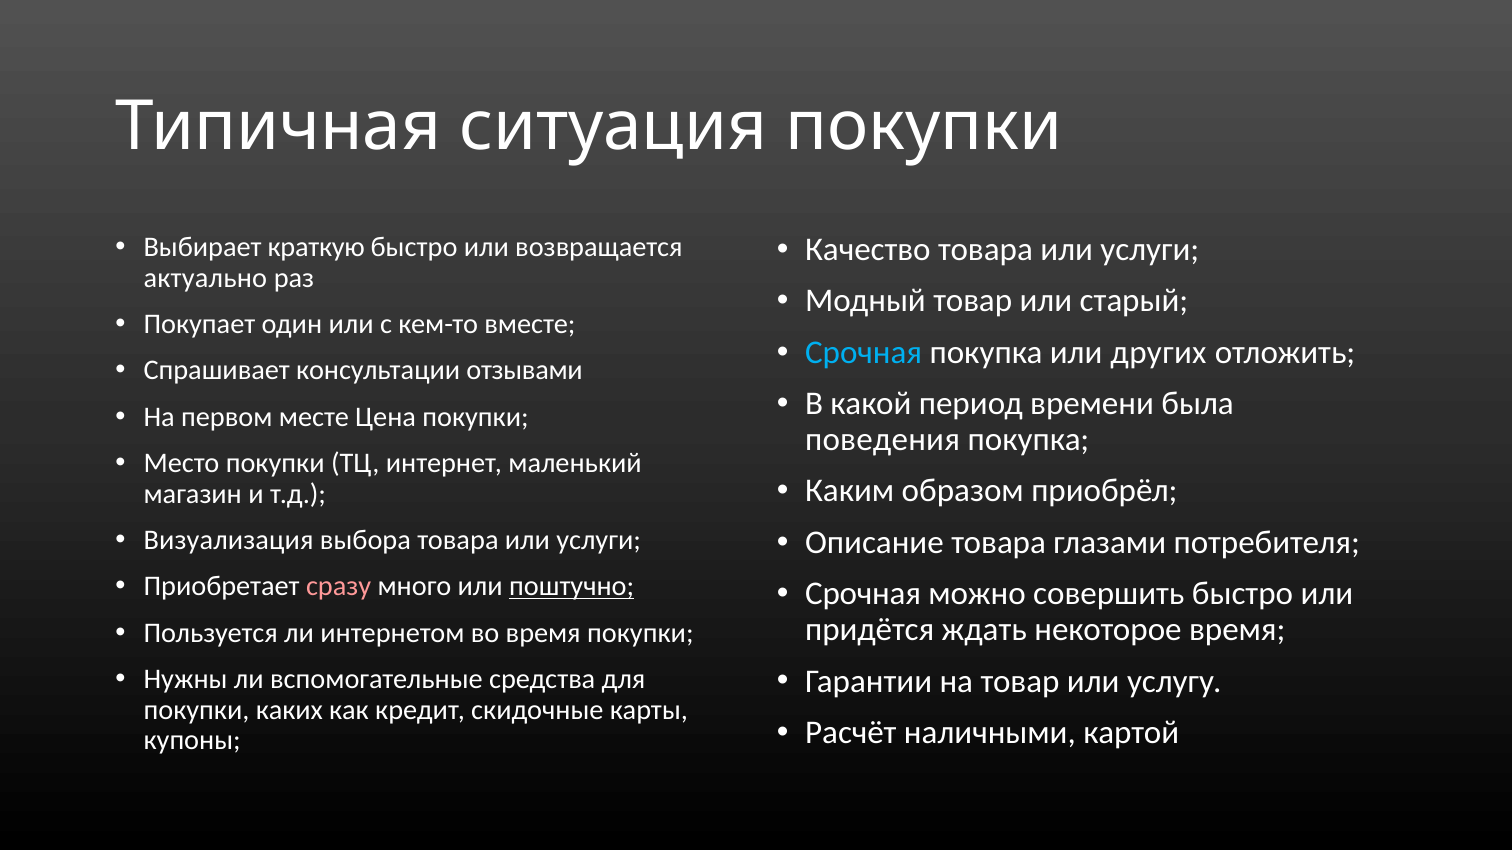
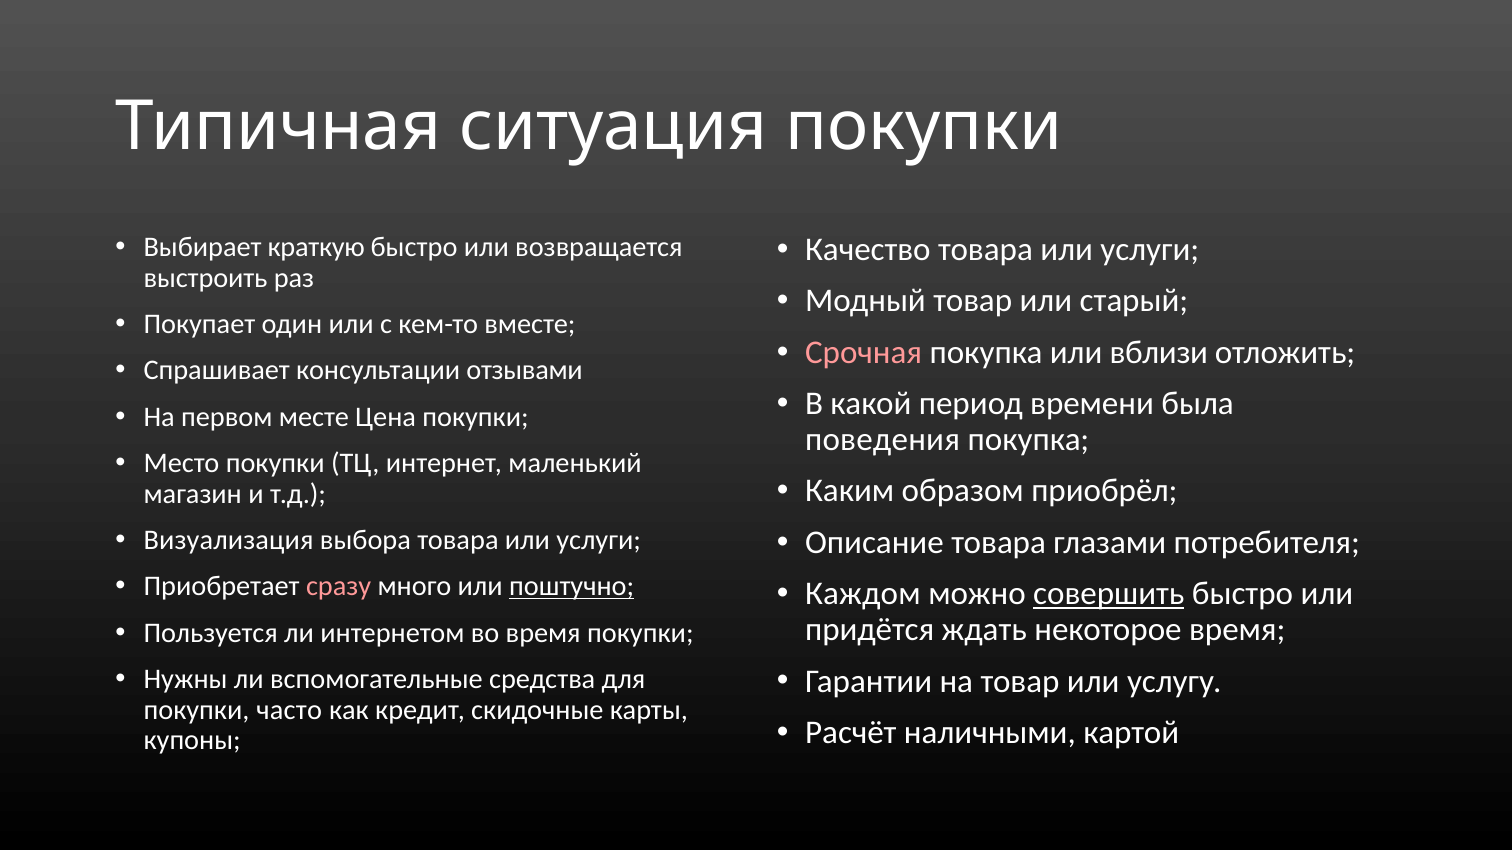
актуально: актуально -> выстроить (206, 278)
Срочная colour: light blue -> pink (864, 353)
других: других -> вблизи (1159, 353)
Срочная: Срочная -> Каждом (863, 594)
совершить underline: none -> present (1109, 594)
каких: каких -> часто (289, 710)
